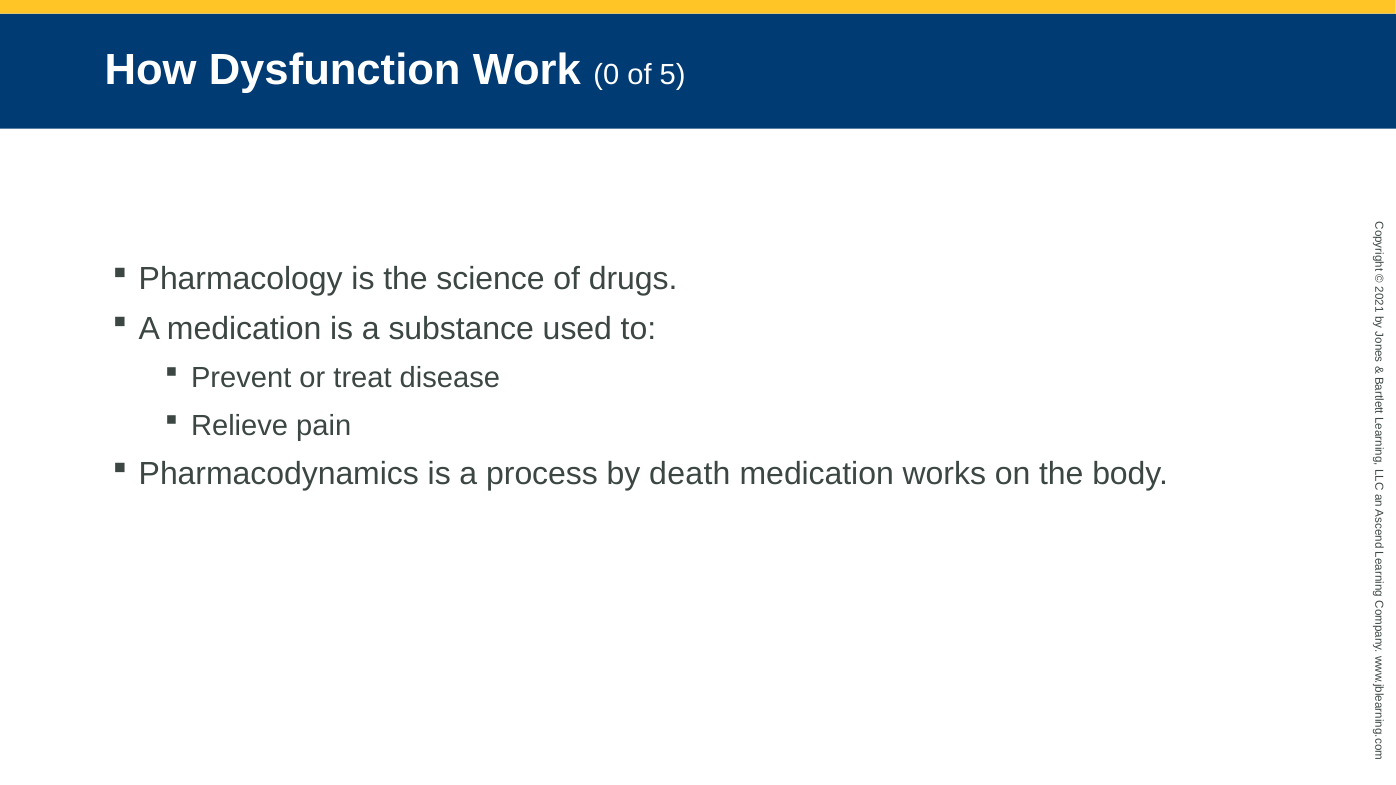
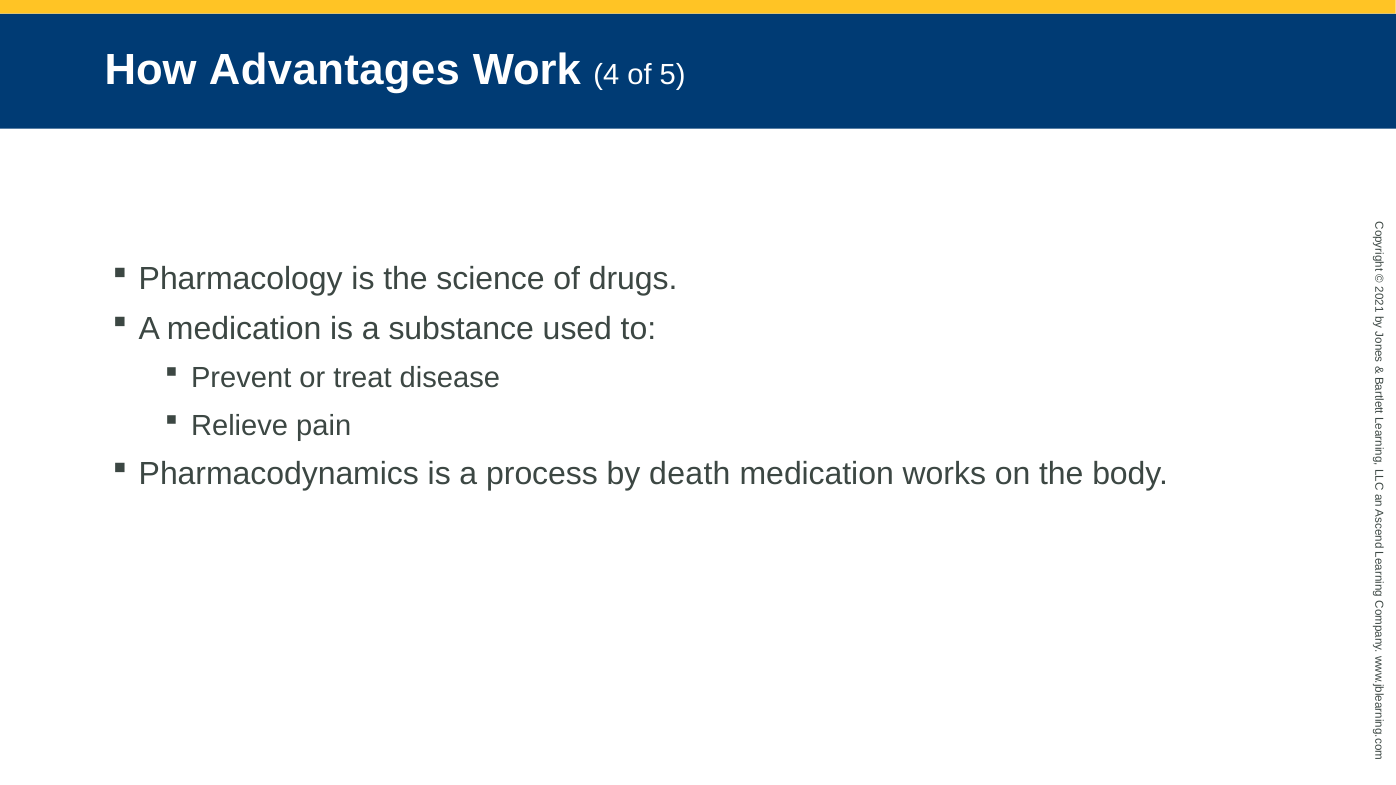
Dysfunction: Dysfunction -> Advantages (334, 70)
Work 0: 0 -> 4 (606, 75)
